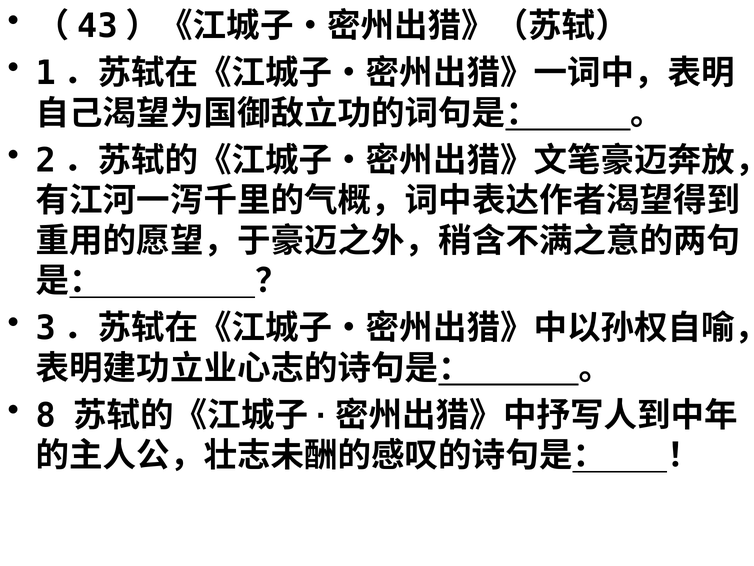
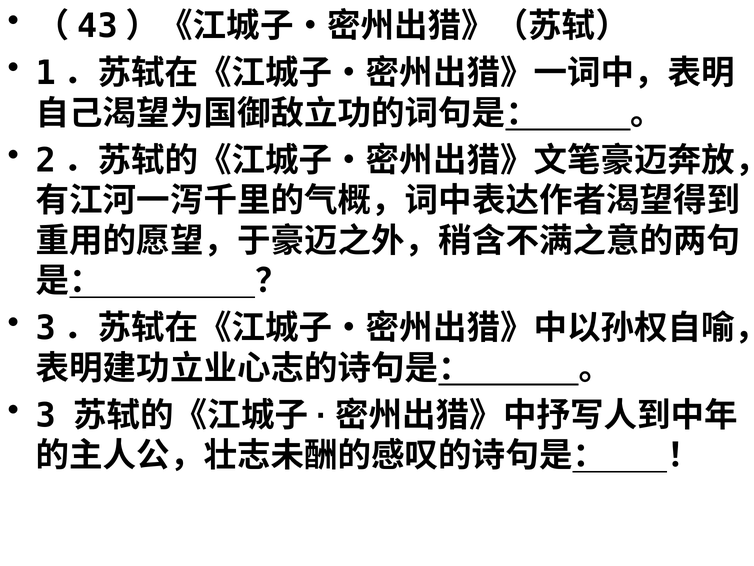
8: 8 -> 3 (46, 415)
